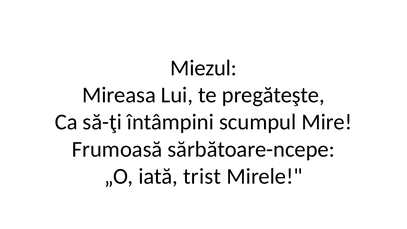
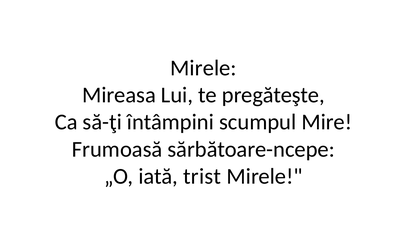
Miezul: Miezul -> Mirele (203, 68)
